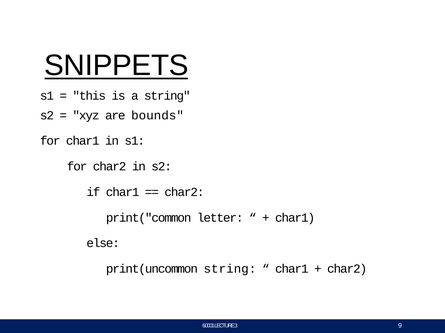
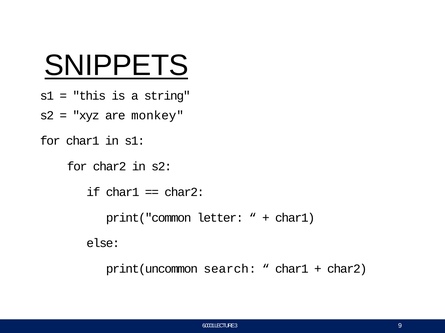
bounds: bounds -> monkey (158, 116)
print(uncommon string: string -> search (230, 269)
